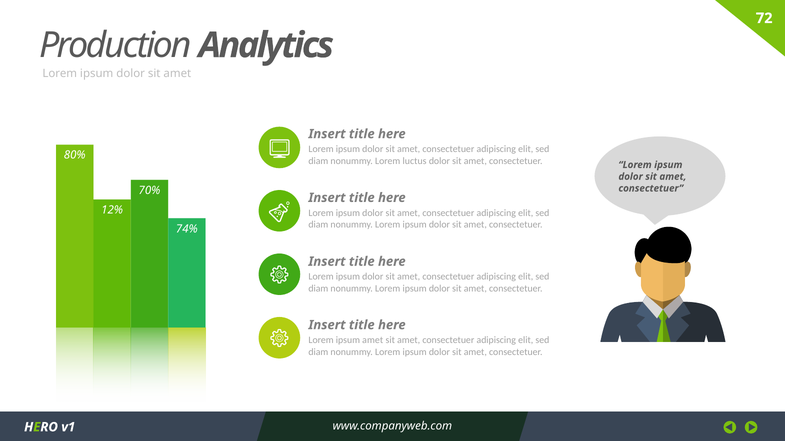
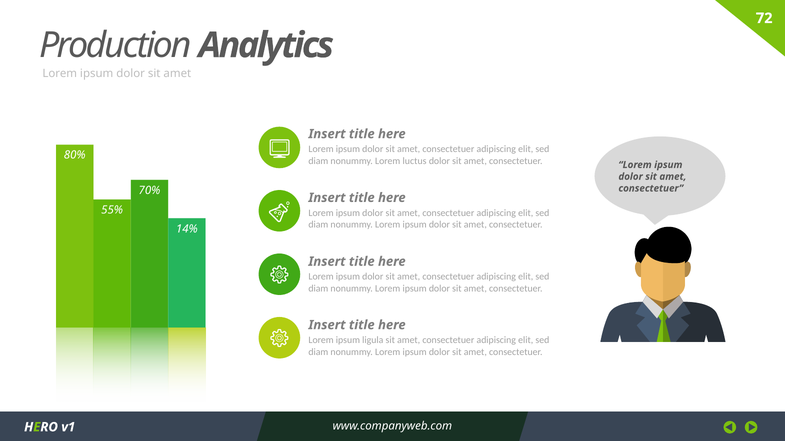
12%: 12% -> 55% (112, 210)
74%: 74% -> 14% (187, 229)
ipsum amet: amet -> ligula (373, 341)
